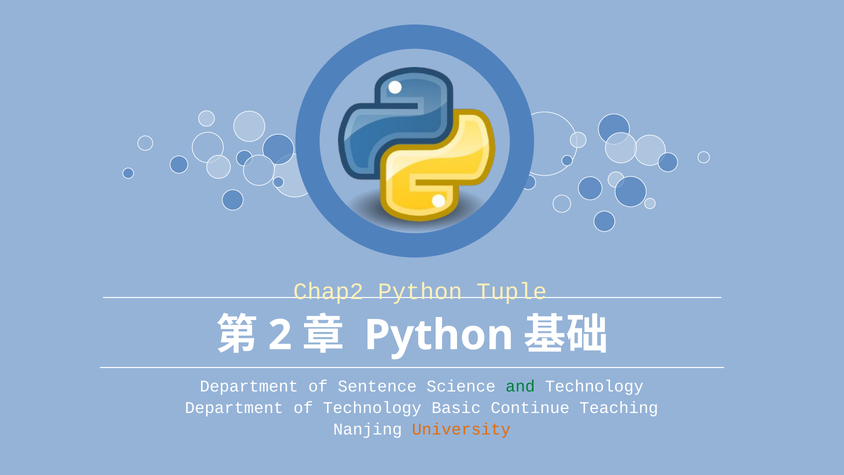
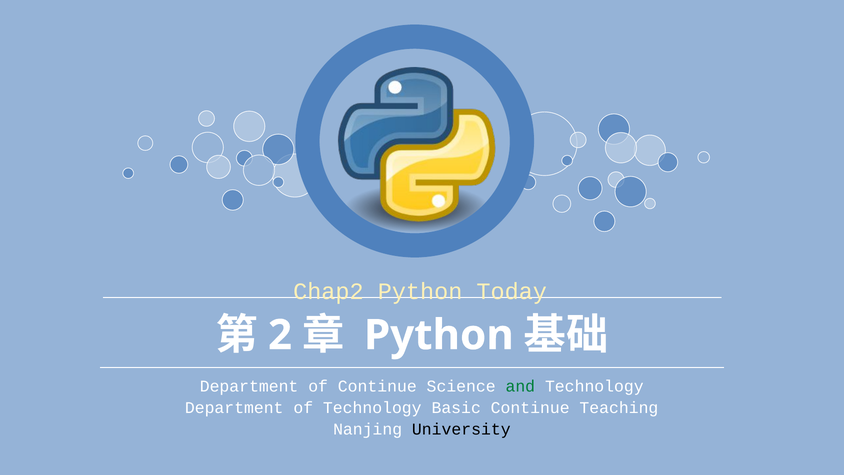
Tuple: Tuple -> Today (512, 291)
of Sentence: Sentence -> Continue (377, 386)
University colour: orange -> black (461, 429)
